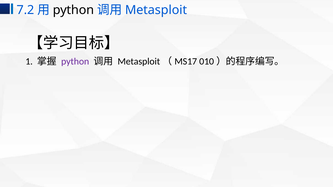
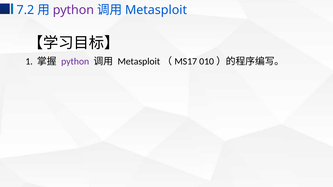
python colour: black -> purple (73, 10)
